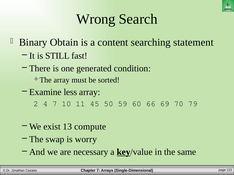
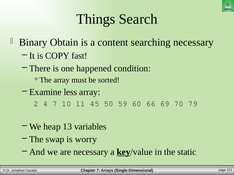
Wrong: Wrong -> Things (96, 19)
searching statement: statement -> necessary (193, 42)
STILL: STILL -> COPY (57, 56)
generated: generated -> happened (94, 69)
exist: exist -> heap (52, 127)
compute: compute -> variables (90, 127)
same: same -> static (187, 152)
